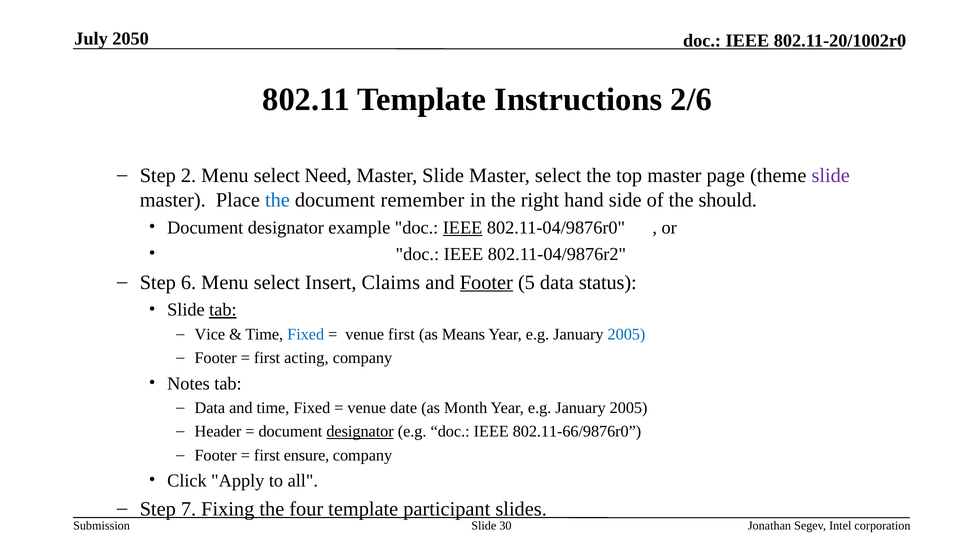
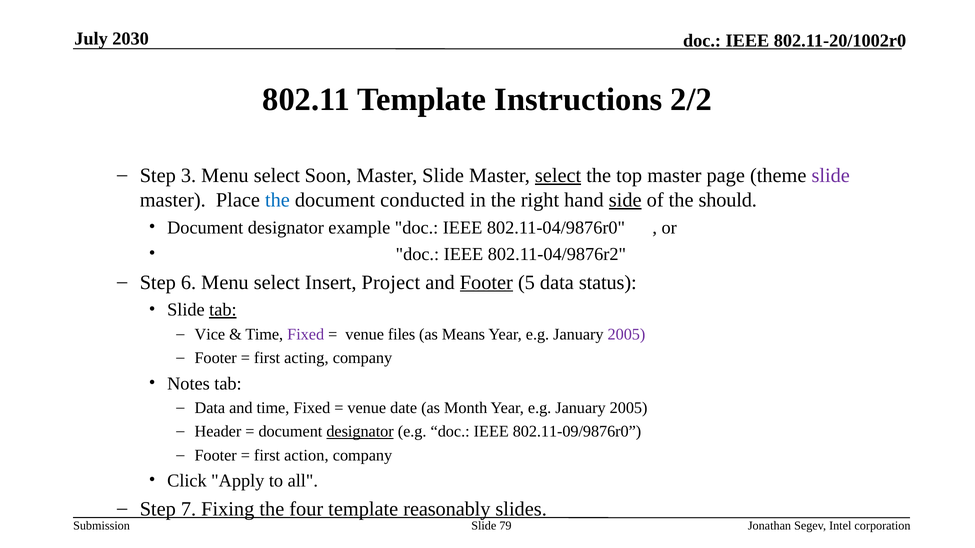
2050: 2050 -> 2030 (131, 39)
2/6: 2/6 -> 2/2 (691, 100)
2: 2 -> 3 (189, 176)
Need: Need -> Soon (328, 176)
select underline: none -> present (558, 176)
remember: remember -> conducted (422, 200)
side underline: none -> present (625, 200)
IEEE underline: present -> none (463, 228)
Claims: Claims -> Project (391, 283)
Fixed colour: blue -> purple (306, 335)
venue first: first -> files (402, 335)
2005 colour: blue -> purple (626, 335)
802.11-66/9876r0: 802.11-66/9876r0 -> 802.11-09/9876r0 (577, 432)
ensure: ensure -> action (306, 456)
participant: participant -> reasonably (447, 509)
30: 30 -> 79 (505, 526)
